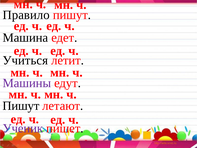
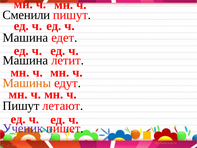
Правило: Правило -> Сменили (26, 15)
Учиться: Учиться -> Машина (25, 60)
Машины colour: purple -> orange (27, 83)
